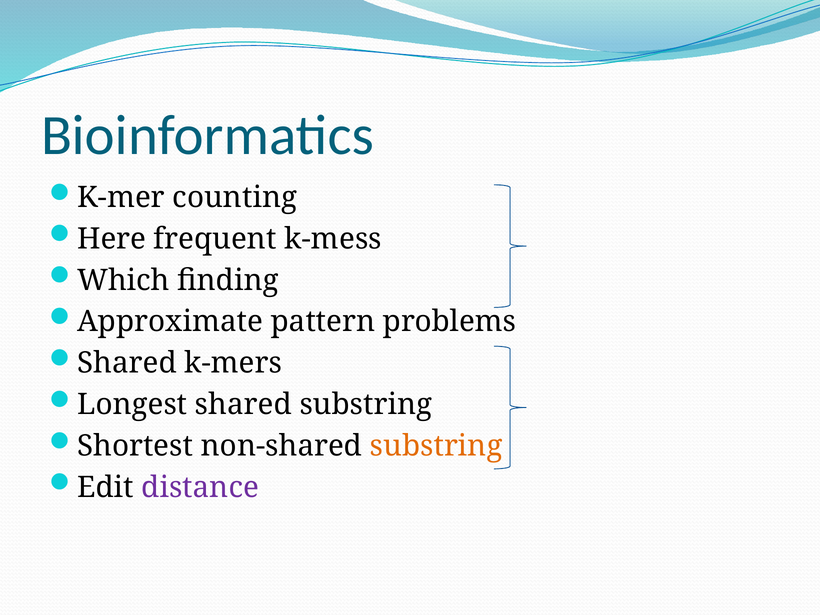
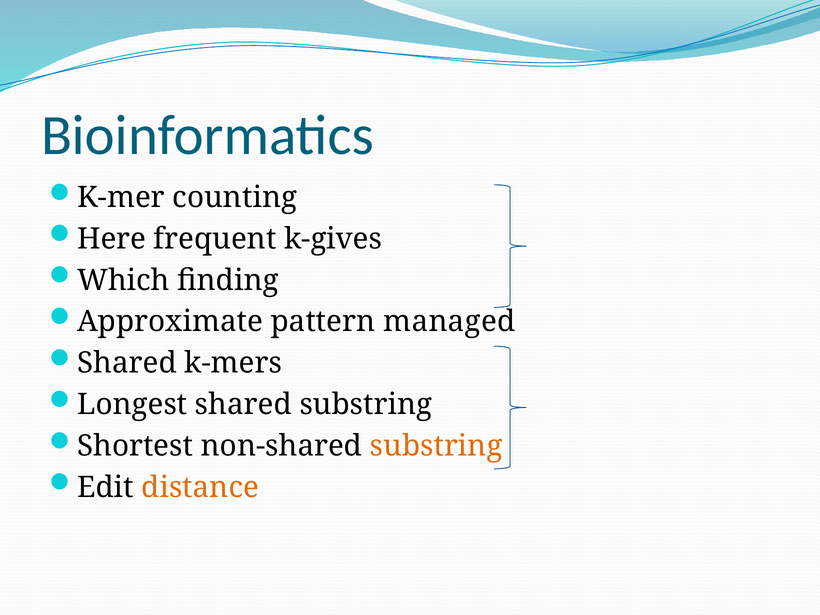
k-mess: k-mess -> k-gives (333, 239)
problems: problems -> managed (449, 322)
distance colour: purple -> orange (200, 487)
